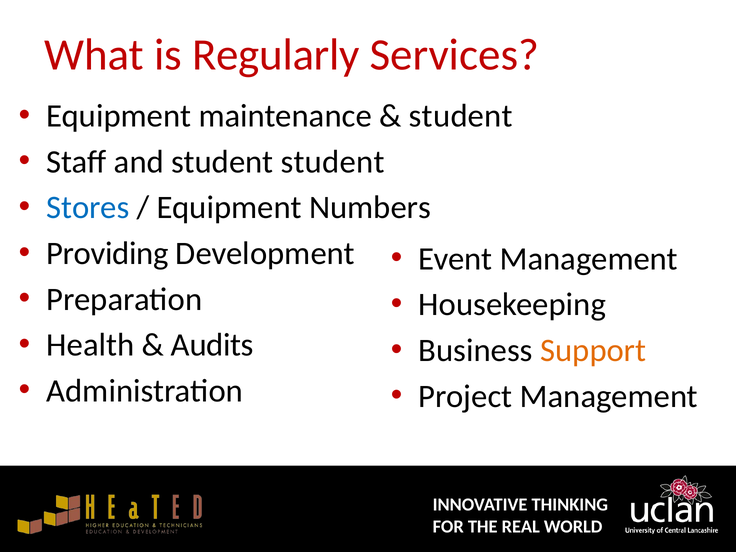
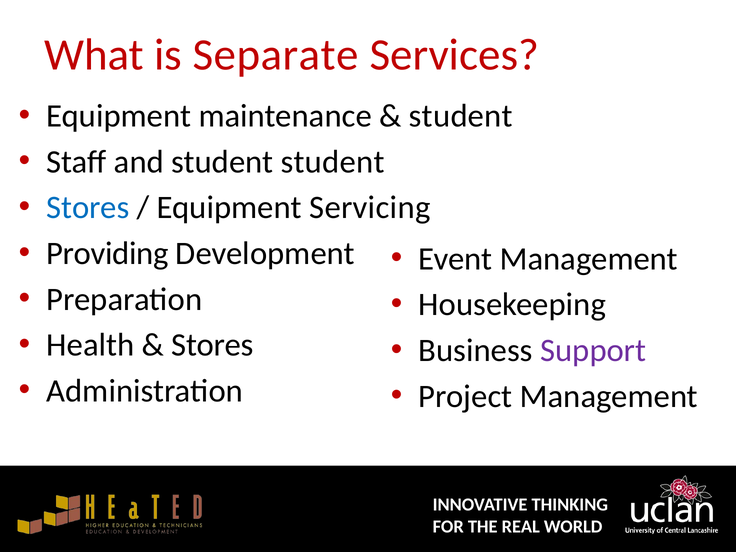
Regularly: Regularly -> Separate (276, 55)
Numbers: Numbers -> Servicing (370, 208)
Audits: Audits -> Stores (212, 345)
Support colour: orange -> purple (593, 350)
